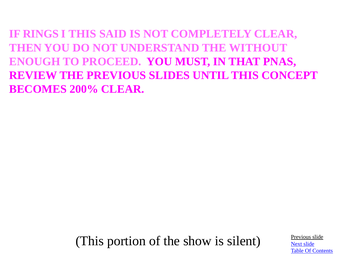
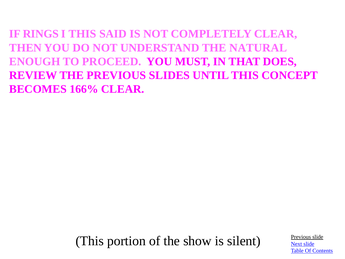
WITHOUT: WITHOUT -> NATURAL (258, 48)
PNAS: PNAS -> DOES (280, 61)
200%: 200% -> 166% (84, 89)
